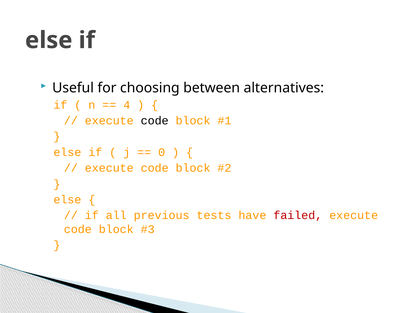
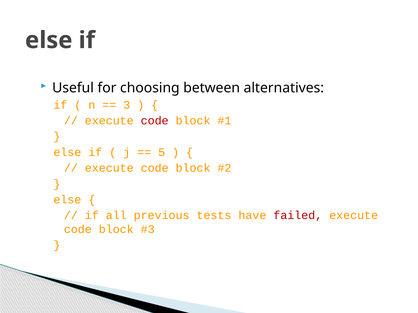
4: 4 -> 3 (127, 105)
code colour: black -> red (155, 121)
0: 0 -> 5 (162, 153)
